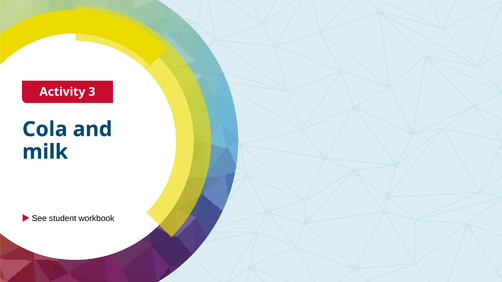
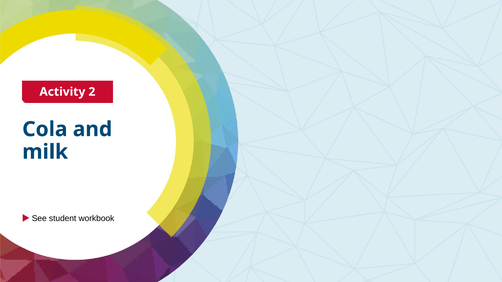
3: 3 -> 2 (92, 92)
